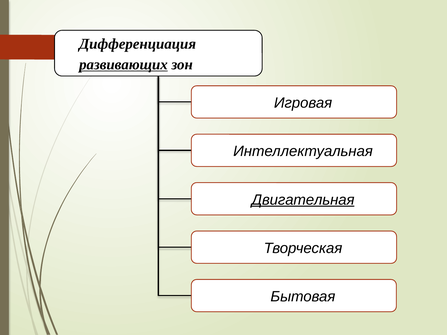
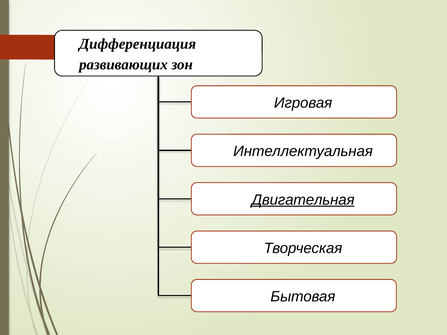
развивающих underline: present -> none (123, 65)
